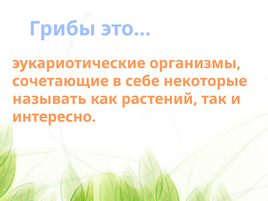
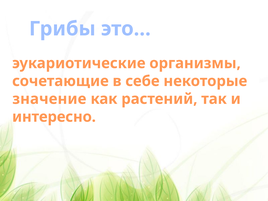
называть: называть -> значение (49, 99)
